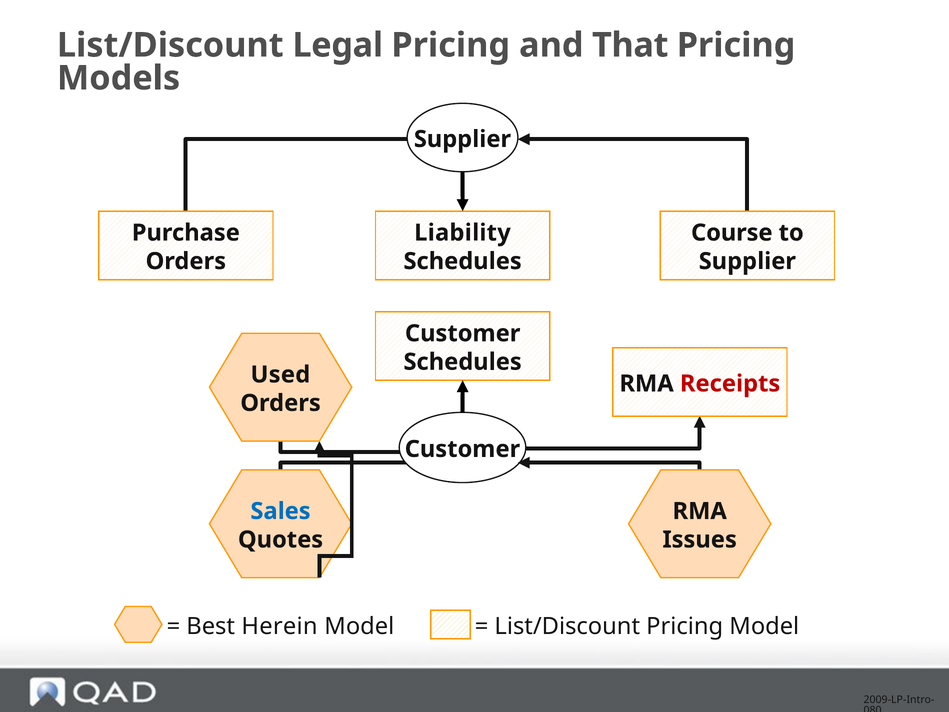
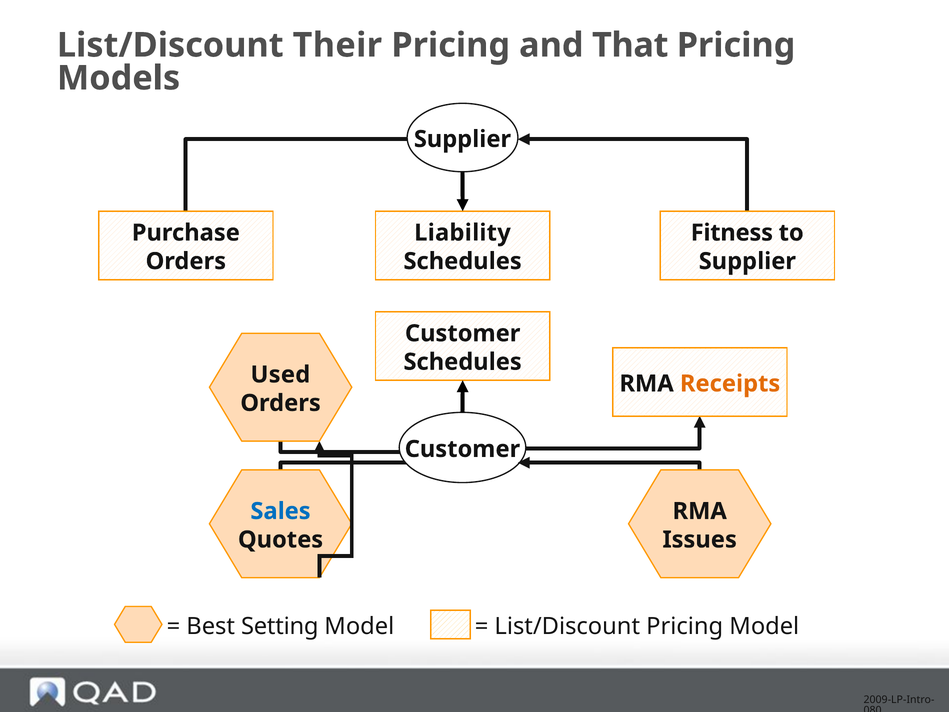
Legal: Legal -> Their (337, 45)
Course: Course -> Fitness (732, 233)
Receipts colour: red -> orange (730, 384)
Herein: Herein -> Setting (280, 626)
